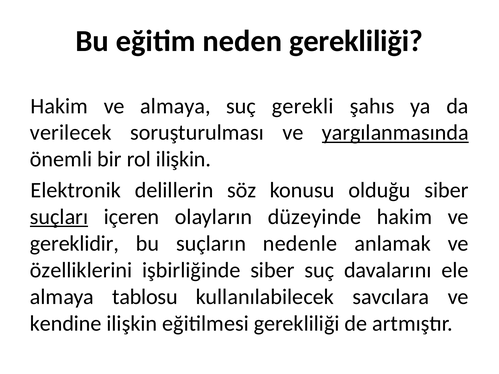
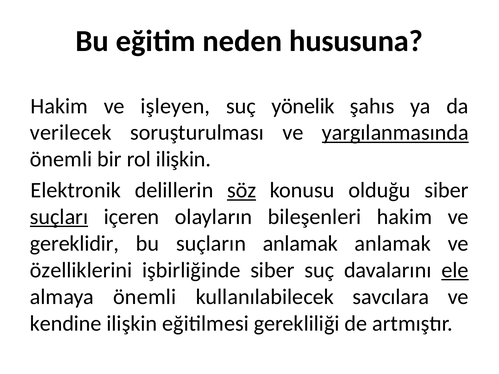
neden gerekliliği: gerekliliği -> hususuna (356, 41)
ve almaya: almaya -> işleyen (175, 106)
gerekli: gerekli -> yönelik (303, 106)
söz underline: none -> present (242, 190)
düzeyinde: düzeyinde -> bileşenleri (315, 217)
suçların nedenle: nedenle -> anlamak (300, 244)
ele underline: none -> present (455, 270)
almaya tablosu: tablosu -> önemli (145, 297)
